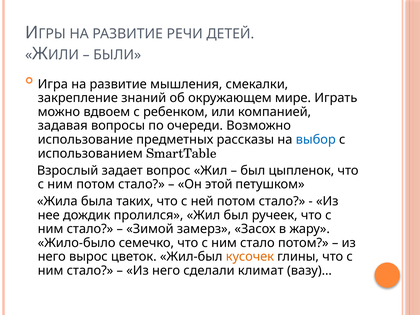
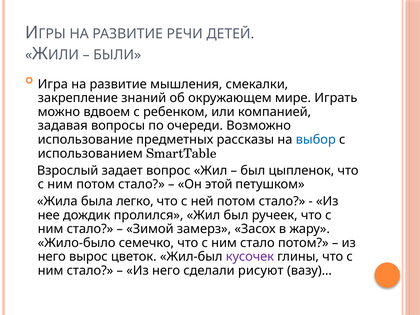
таких: таких -> легко (135, 201)
кусочек colour: orange -> purple (250, 257)
климат: климат -> рисуют (261, 271)
